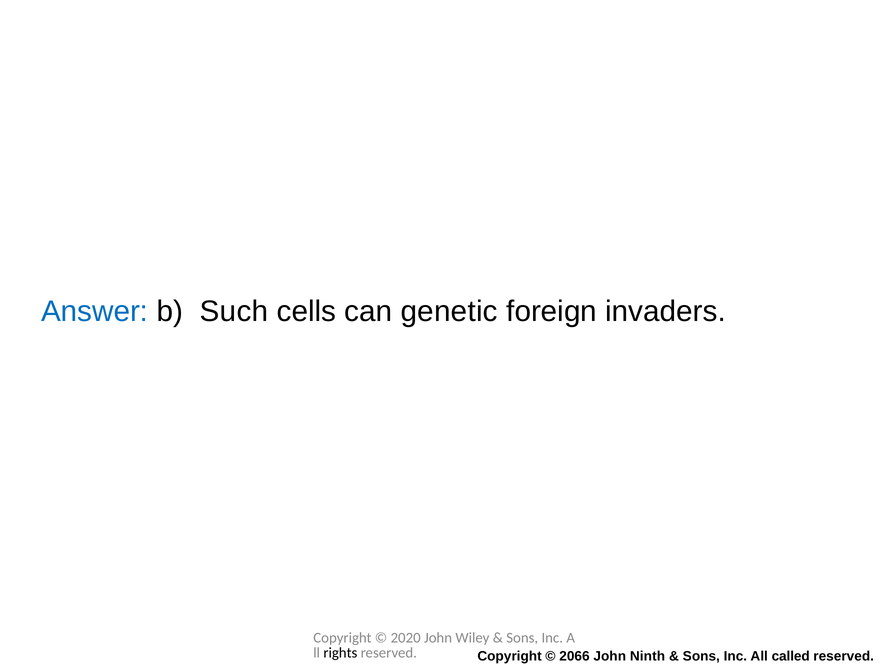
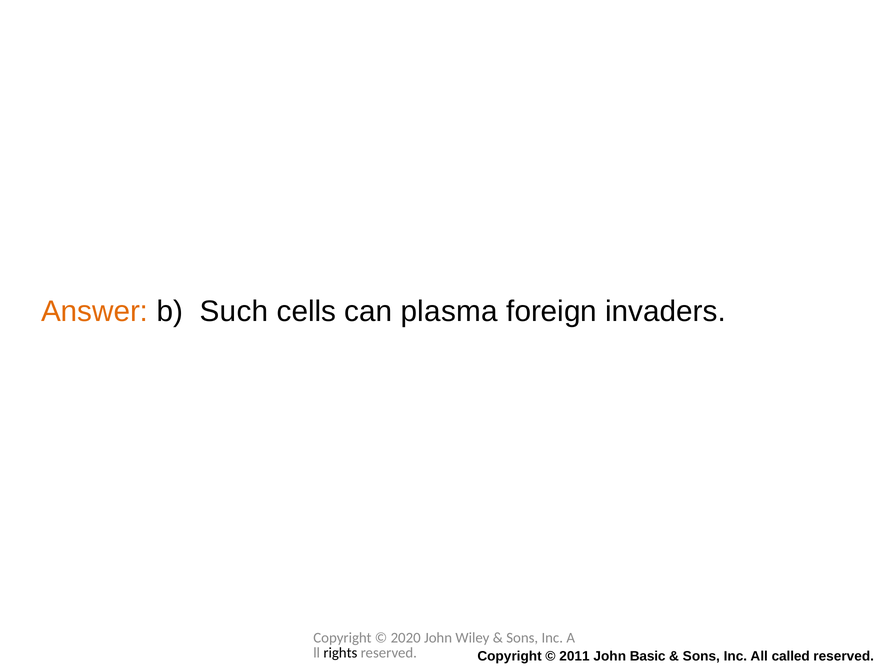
Answer colour: blue -> orange (95, 312)
genetic: genetic -> plasma (449, 312)
2066: 2066 -> 2011 (574, 657)
Ninth: Ninth -> Basic (648, 657)
